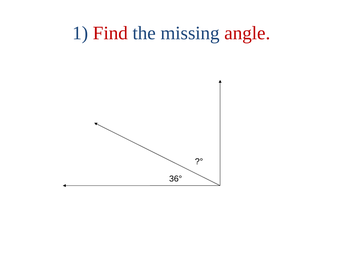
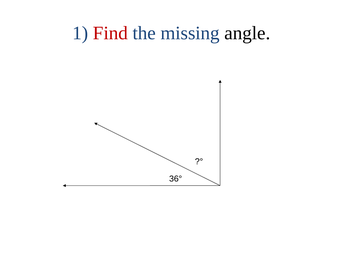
angle colour: red -> black (247, 33)
